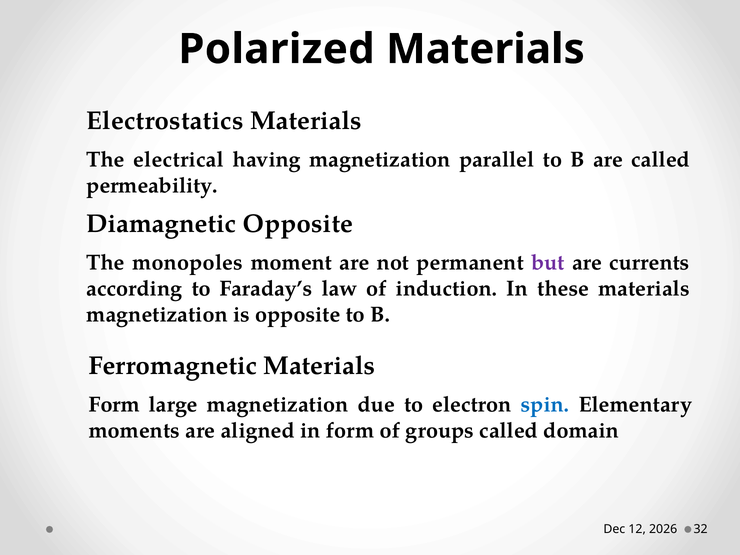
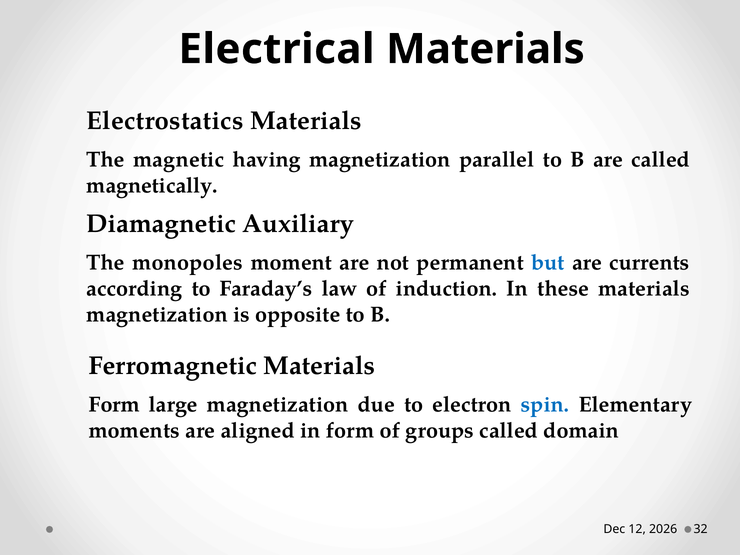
Polarized: Polarized -> Electrical (276, 49)
electrical: electrical -> magnetic (179, 160)
permeability: permeability -> magnetically (152, 186)
Diamagnetic Opposite: Opposite -> Auxiliary (298, 224)
but colour: purple -> blue (548, 263)
